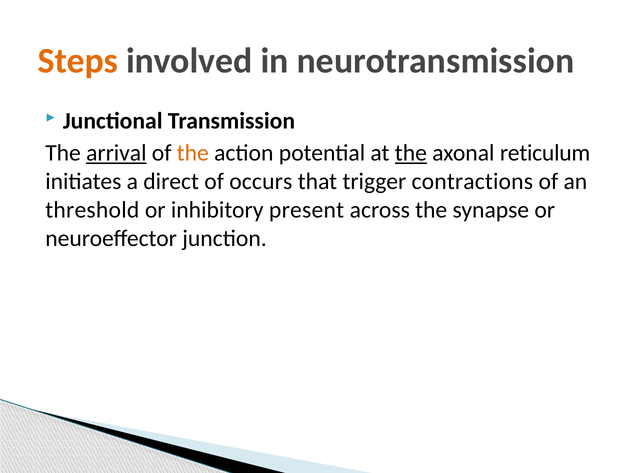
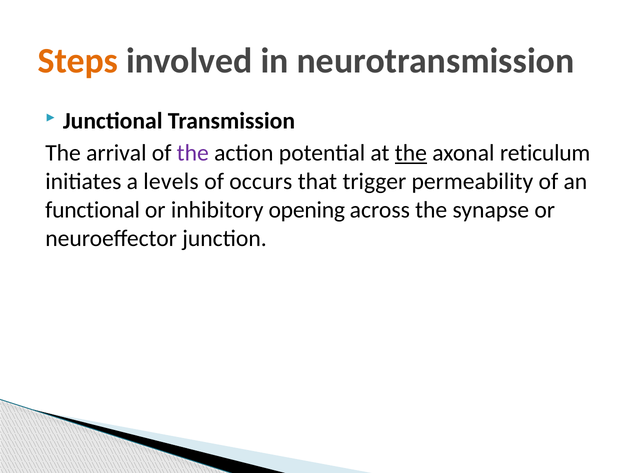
arrival underline: present -> none (116, 153)
the colour: orange -> purple (193, 153)
direct: direct -> levels (171, 181)
contractions: contractions -> permeability (472, 181)
threshold: threshold -> functional (93, 210)
present: present -> opening (307, 210)
